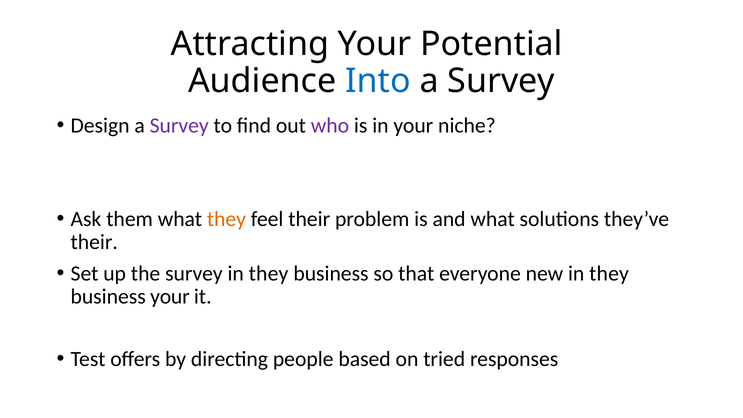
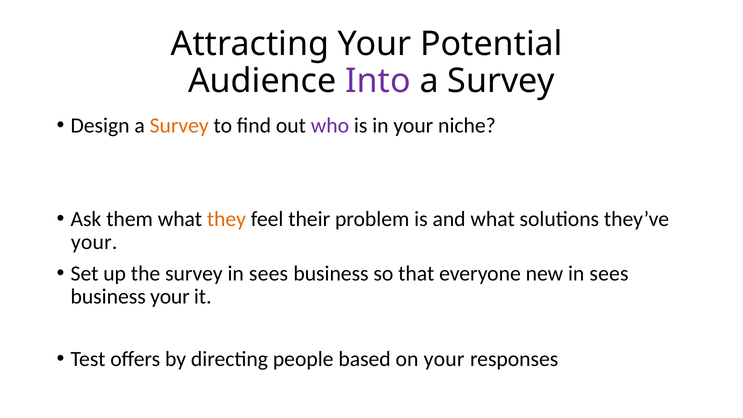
Into colour: blue -> purple (378, 81)
Survey colour: purple -> orange (179, 126)
their: their -> your (94, 242)
survey in they: they -> sees (269, 273)
new in they: they -> sees (609, 273)
on tried: tried -> your (444, 359)
